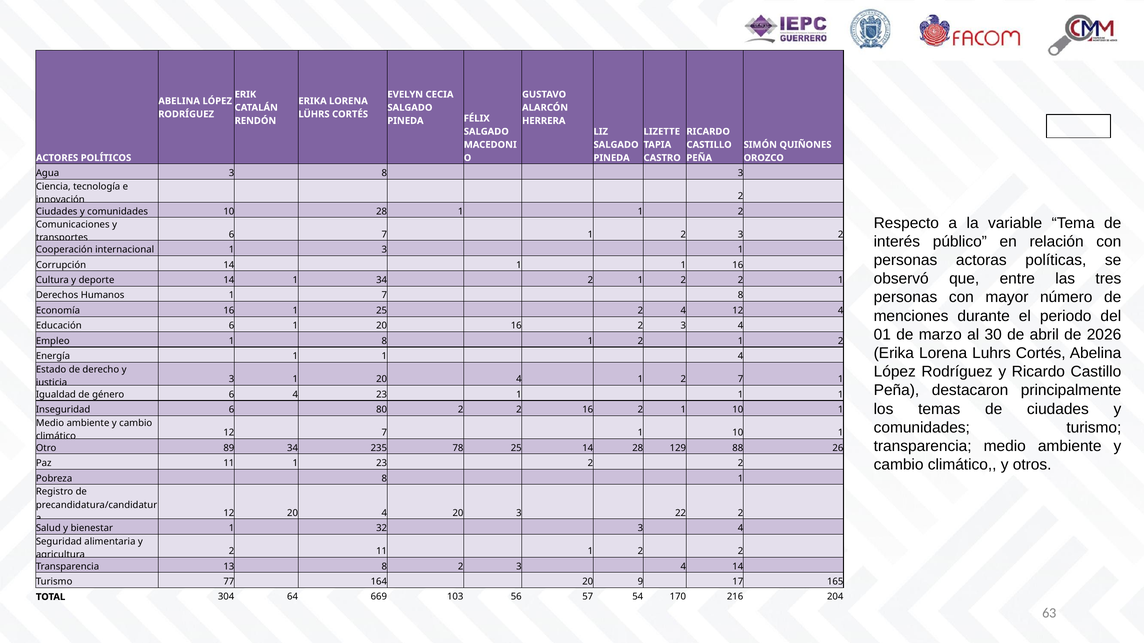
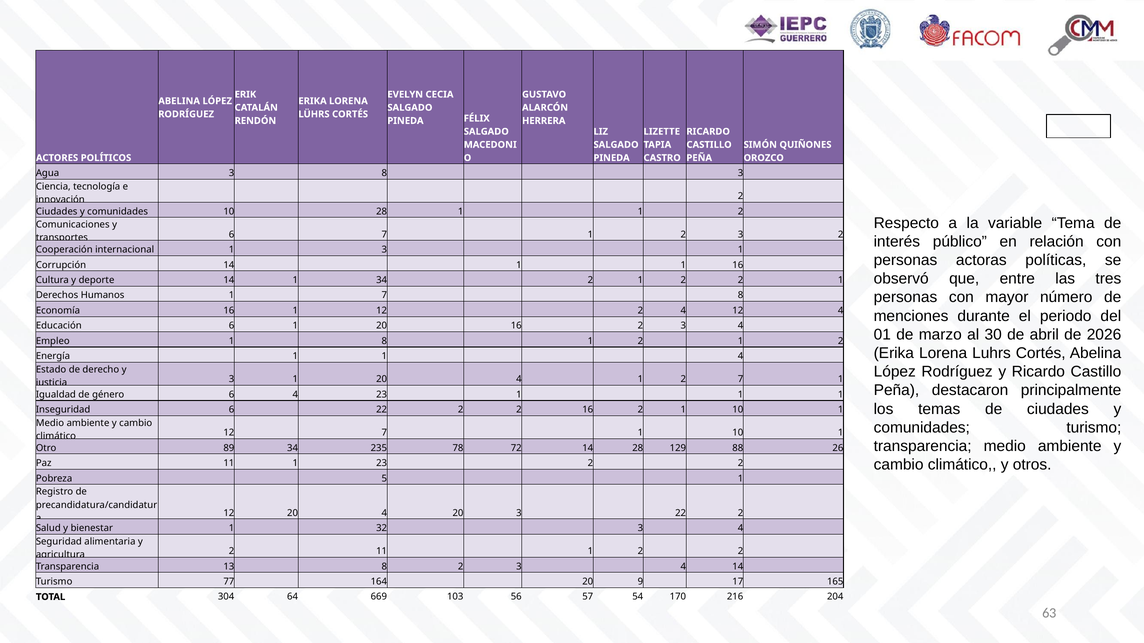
1 25: 25 -> 12 (382, 311)
6 80: 80 -> 22 (382, 410)
78 25: 25 -> 72 (516, 448)
Pobreza 8: 8 -> 5 (384, 479)
